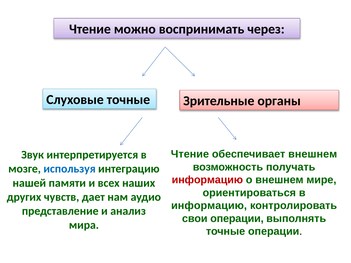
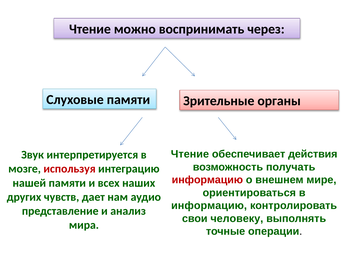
Слуховые точные: точные -> памяти (128, 100)
обеспечивает внешнем: внешнем -> действия (313, 154)
используя colour: blue -> red (70, 169)
свои операции: операции -> человеку (237, 219)
